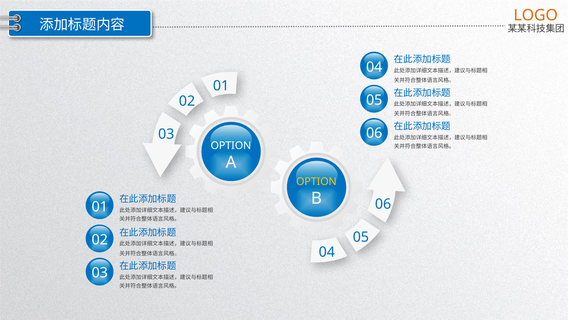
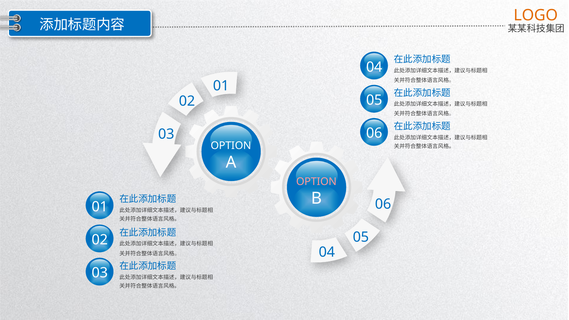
OPTION colour: yellow -> pink (316, 182)
